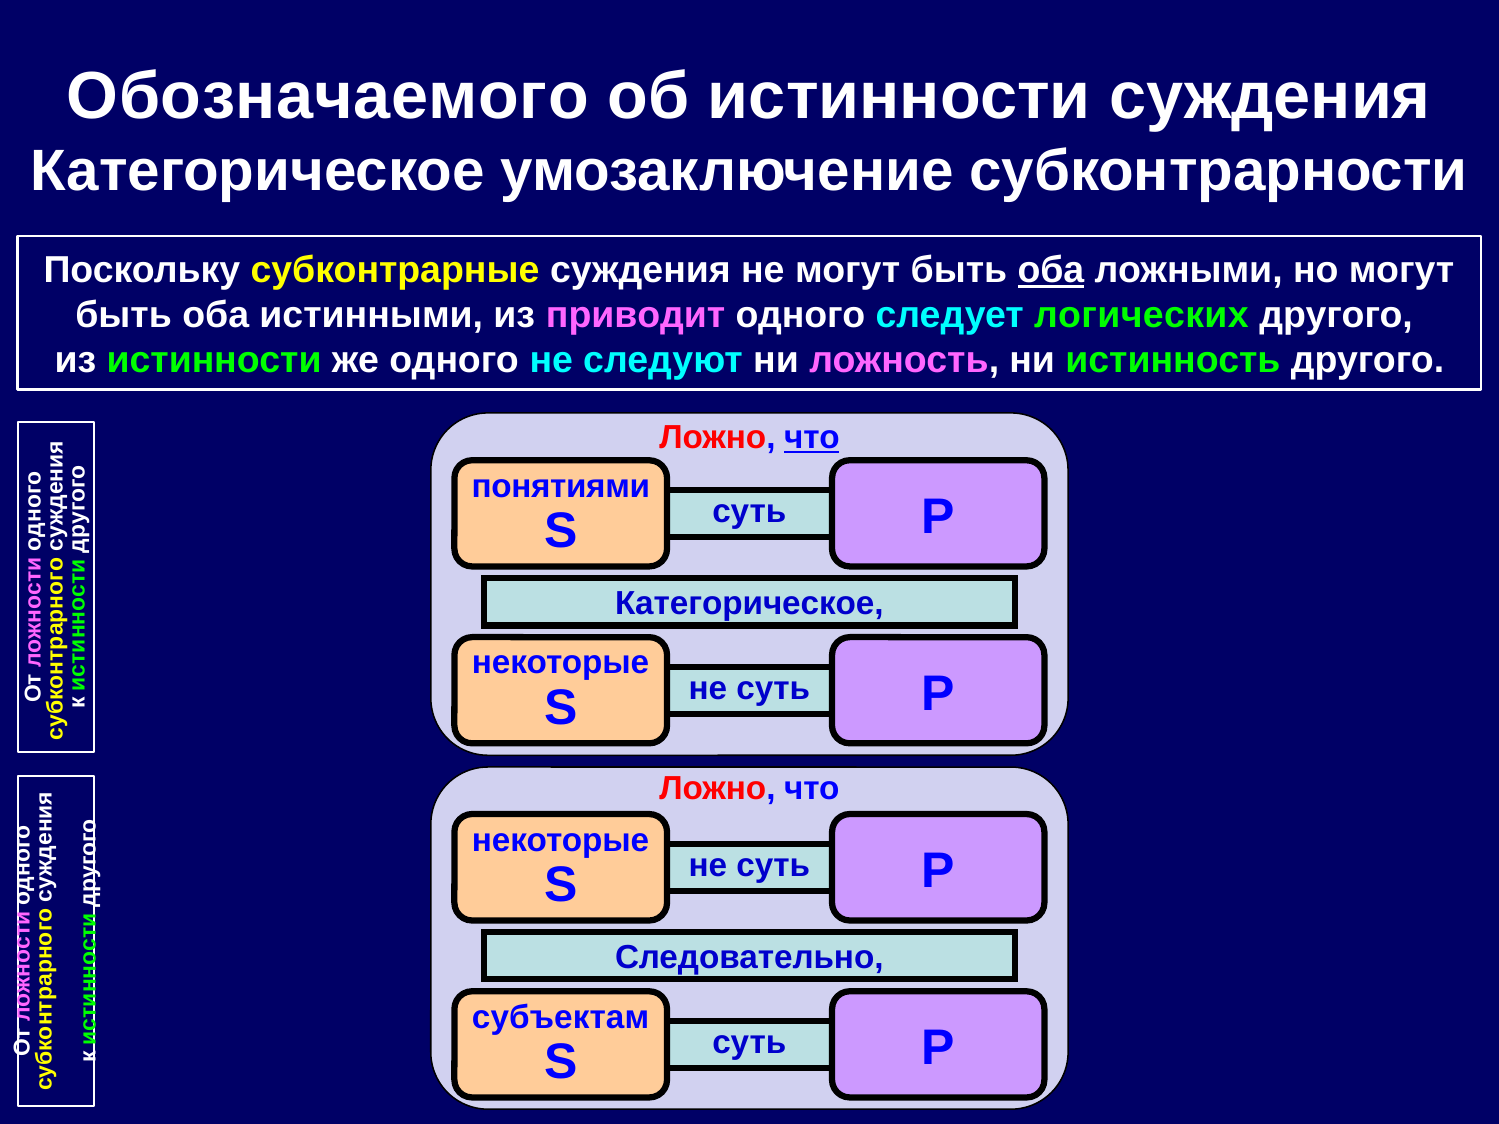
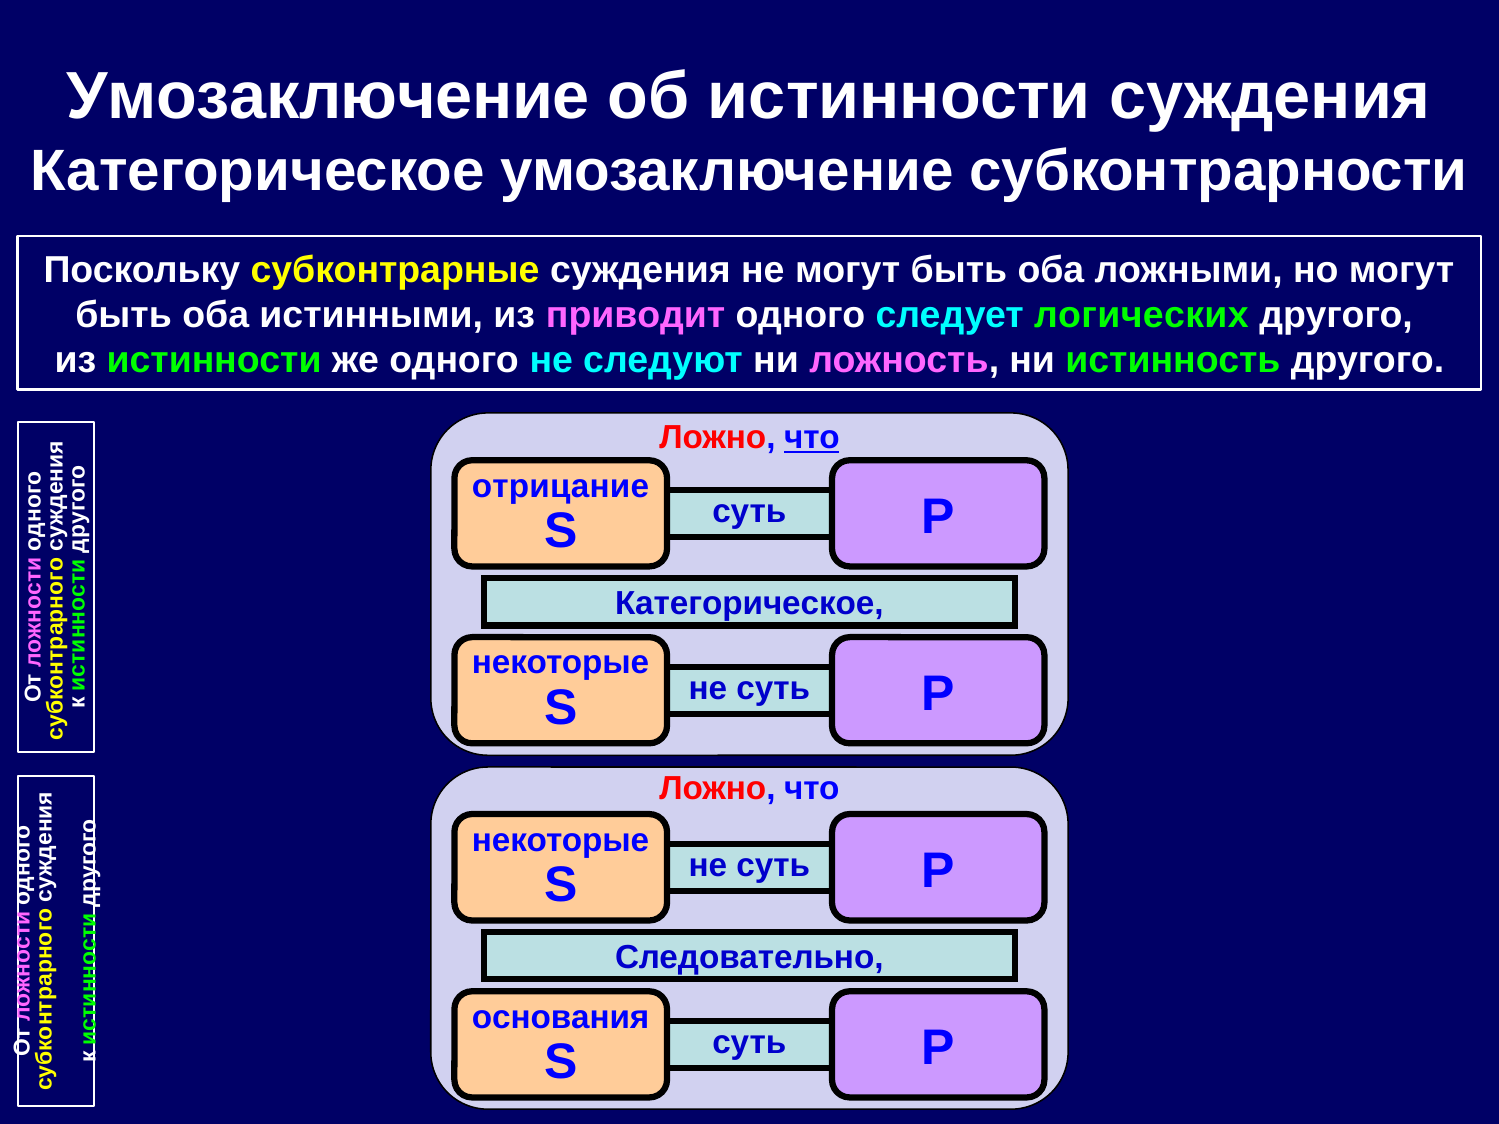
Обозначаемого: Обозначаемого -> Умозаключение (328, 97)
оба underline: present -> none (1051, 270)
понятиями: понятиями -> отрицание (560, 486)
субъектам: субъектам -> основания (561, 1017)
